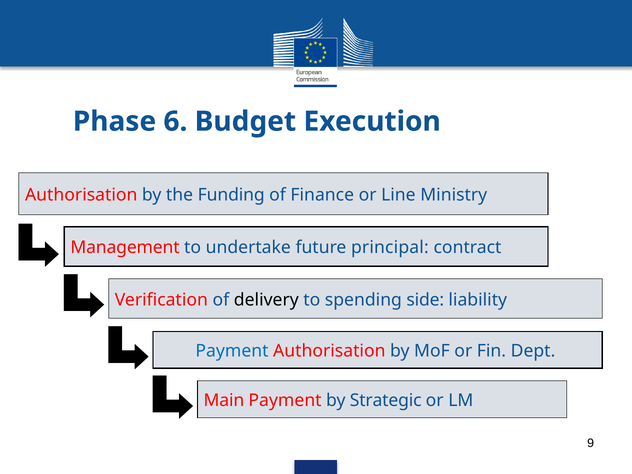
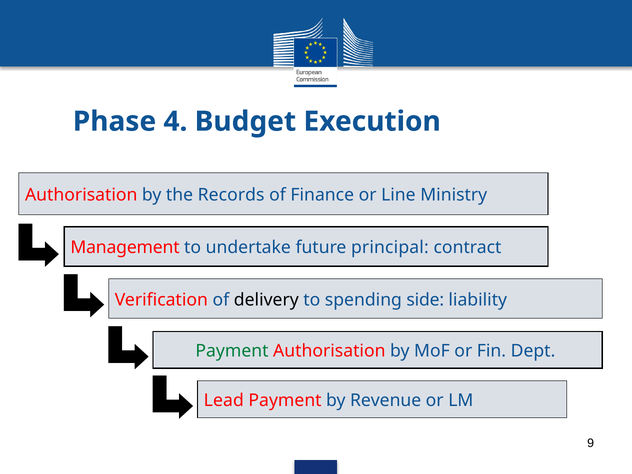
6: 6 -> 4 (175, 121)
Funding: Funding -> Records (231, 195)
Payment colour: blue -> green (232, 351)
Main: Main -> Lead (224, 400)
Strategic: Strategic -> Revenue (386, 400)
